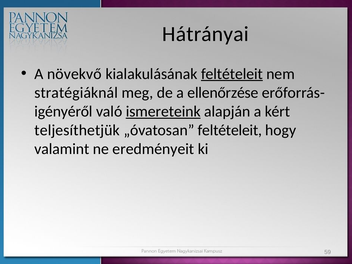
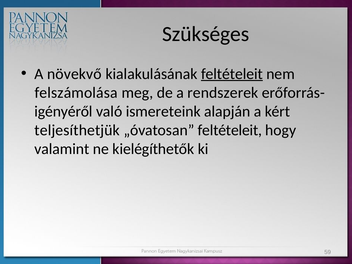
Hátrányai: Hátrányai -> Szükséges (206, 34)
stratégiáknál: stratégiáknál -> felszámolása (76, 93)
ellenőrzése: ellenőrzése -> rendszerek (223, 93)
ismereteink underline: present -> none (163, 111)
eredményeit: eredményeit -> kielégíthetők (153, 149)
